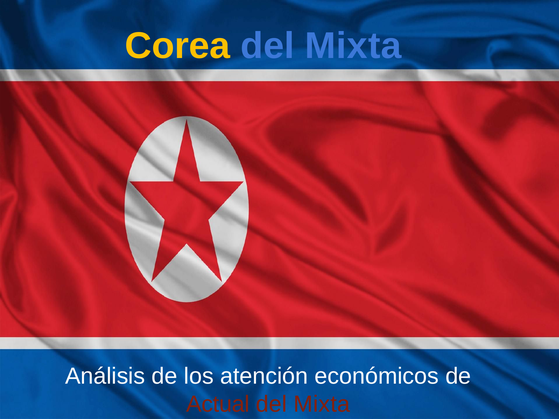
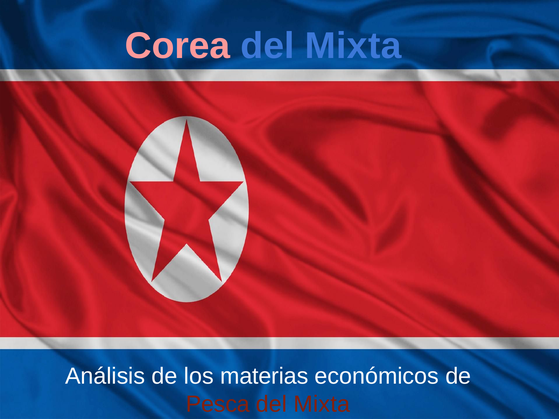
Corea colour: yellow -> pink (178, 46)
atención: atención -> materias (264, 376)
Actual: Actual -> Pesca (218, 404)
